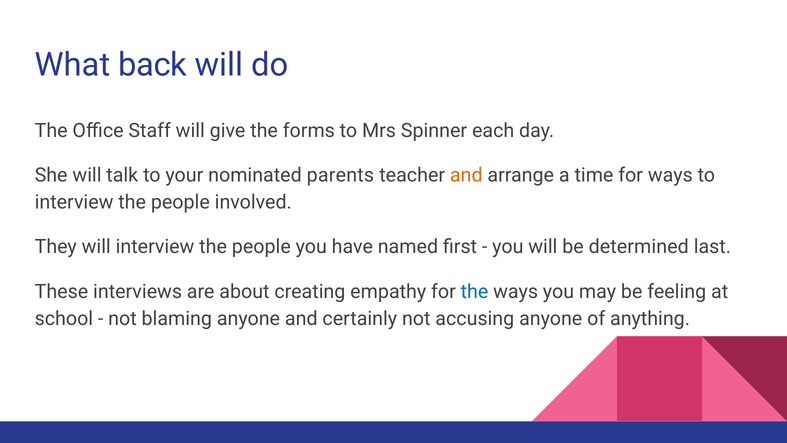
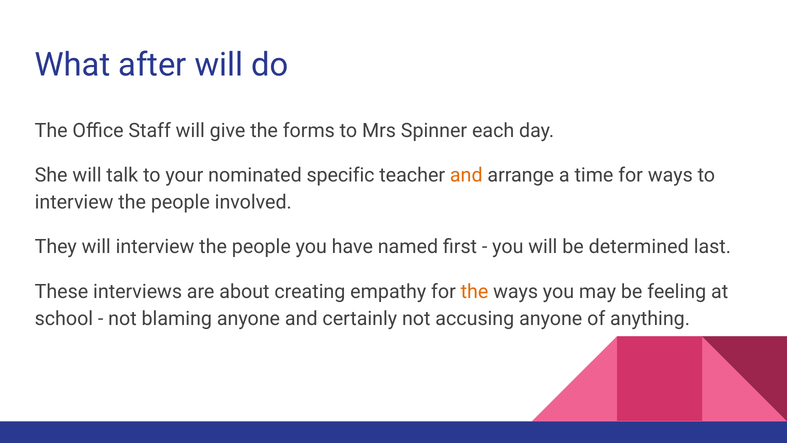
back: back -> after (152, 65)
parents: parents -> specific (341, 175)
the colour: blue -> orange (475, 291)
